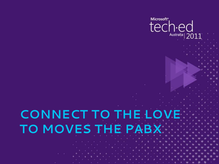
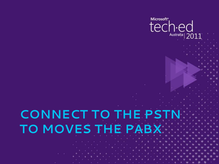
LOVE: LOVE -> PSTN (163, 115)
